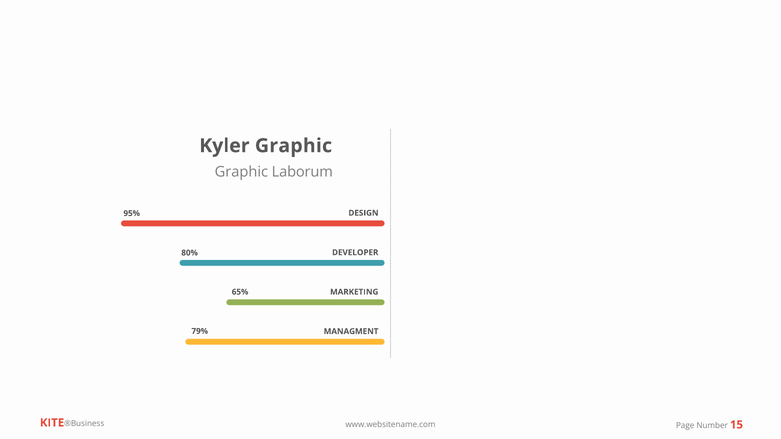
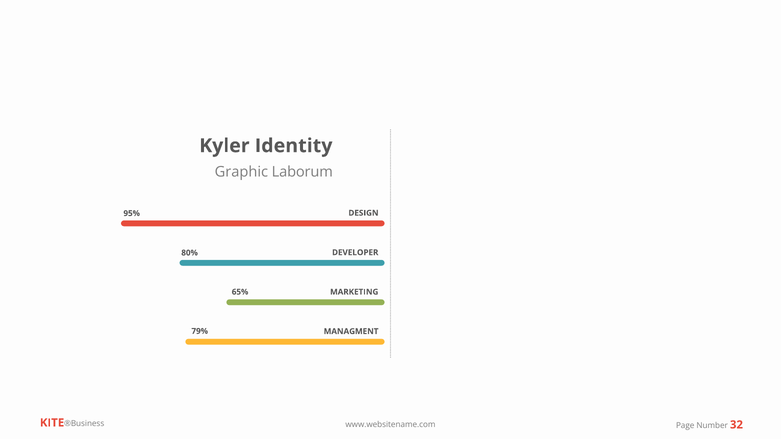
Kyler Graphic: Graphic -> Identity (294, 146)
15: 15 -> 32 (736, 425)
